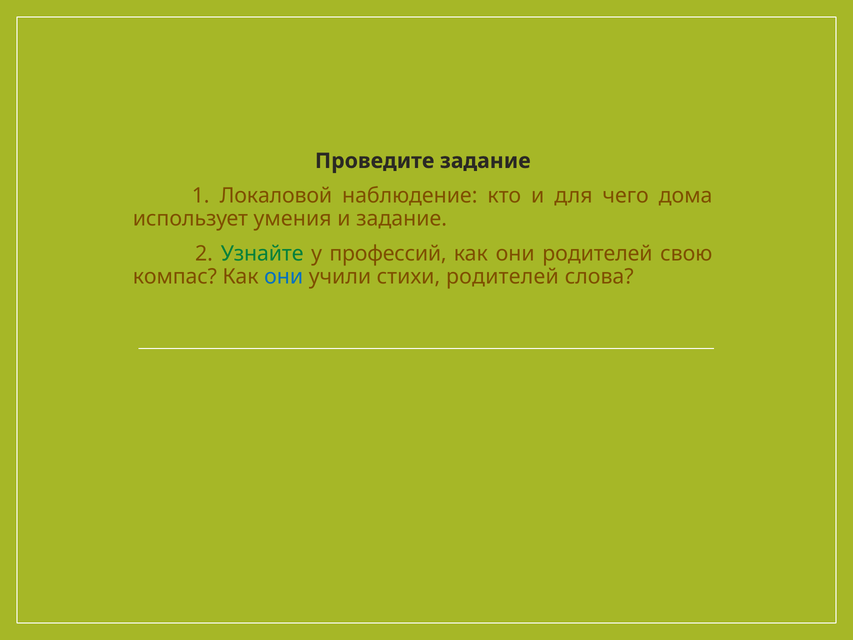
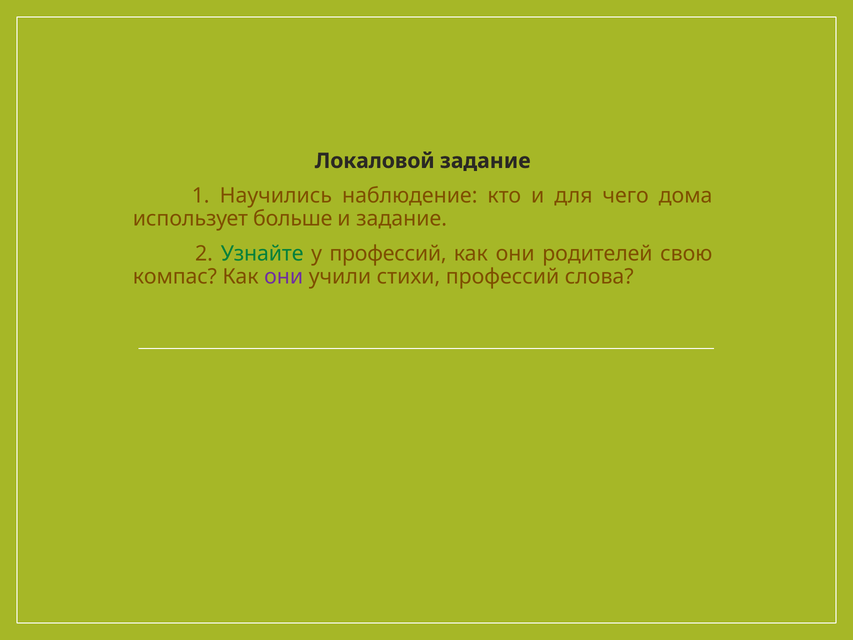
Проведите: Проведите -> Локаловой (375, 161)
Локаловой: Локаловой -> Научились (276, 196)
умения: умения -> больше (293, 219)
они colour: blue -> purple (284, 277)
стихи родителей: родителей -> профессий (503, 277)
